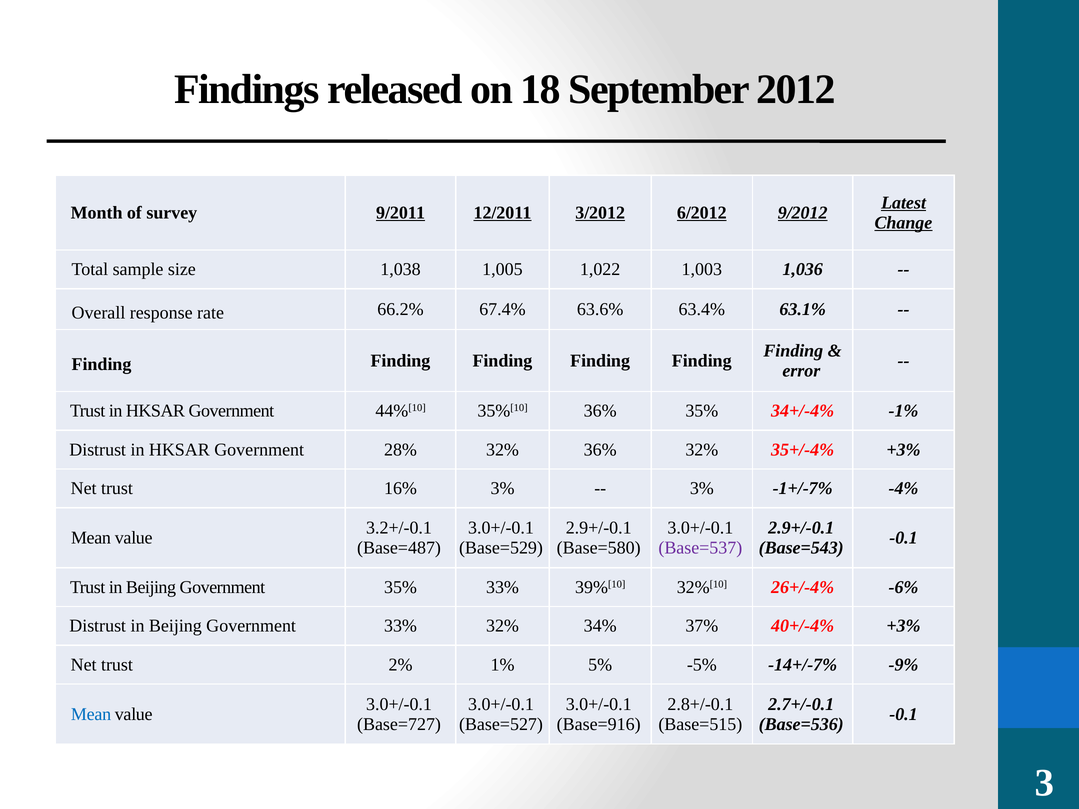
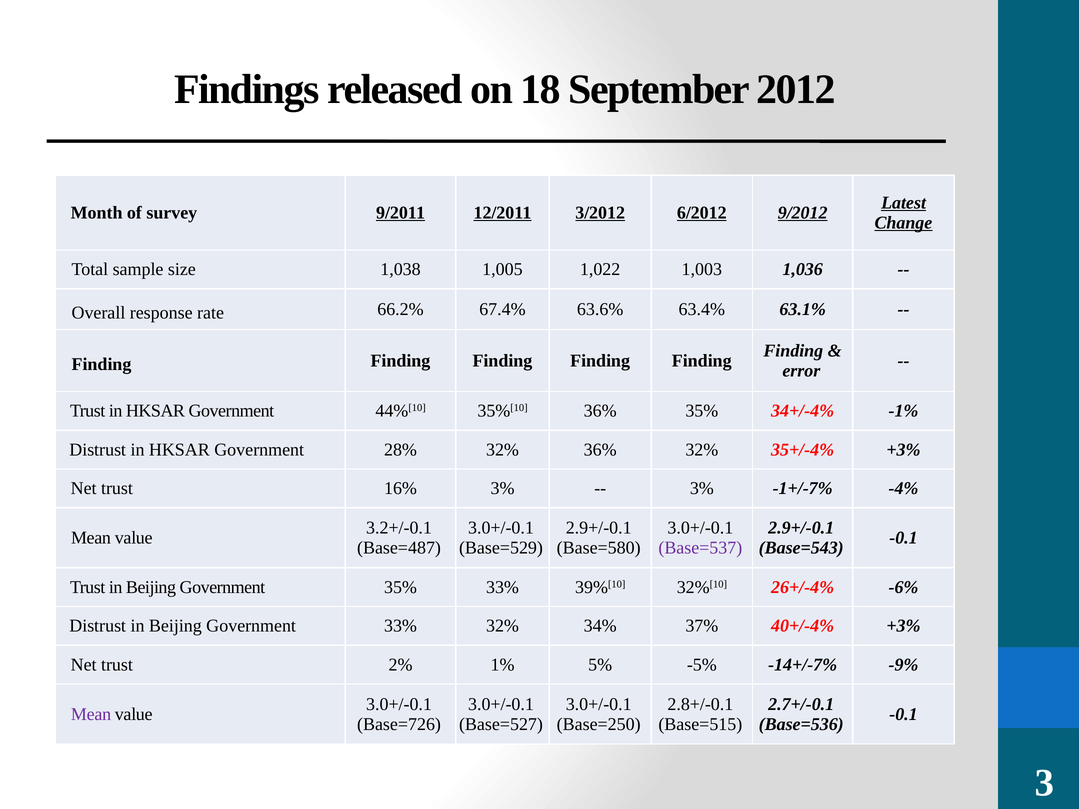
Mean colour: blue -> purple (91, 714)
Base=727: Base=727 -> Base=726 (399, 724)
Base=916: Base=916 -> Base=250 (599, 724)
